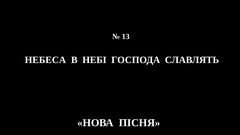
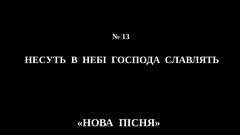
НЕБЕСА: НЕБЕСА -> НЕСУТЬ (45, 60)
